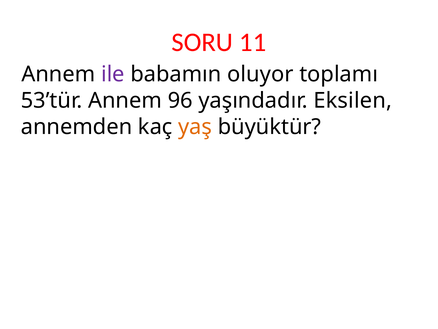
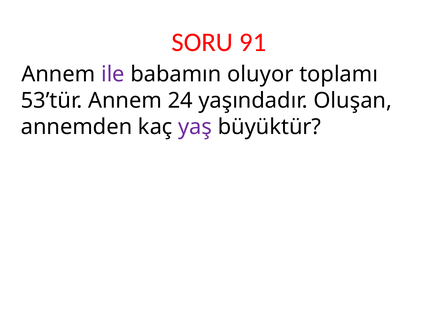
11: 11 -> 91 (253, 42)
96: 96 -> 24 (180, 100)
Eksilen: Eksilen -> Oluşan (353, 100)
yaş colour: orange -> purple (195, 127)
